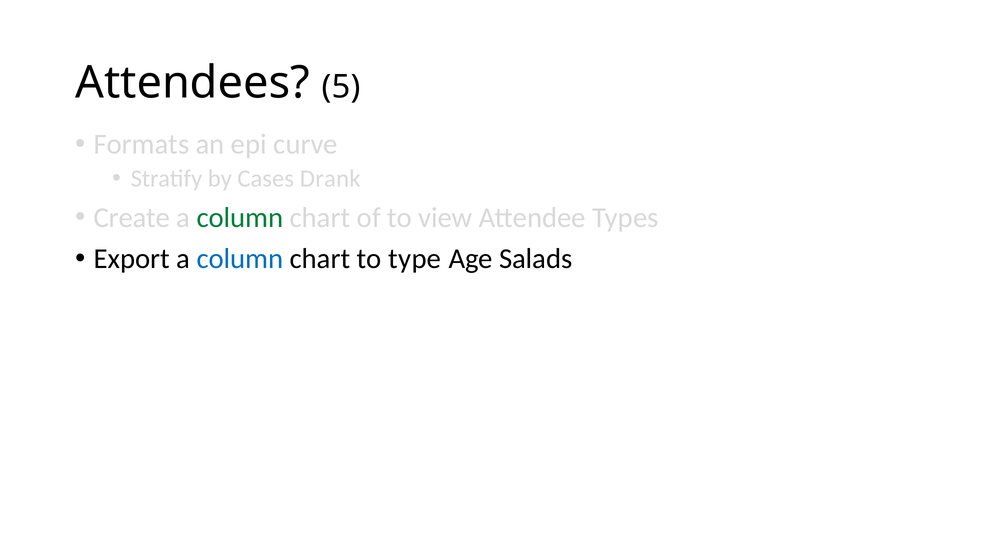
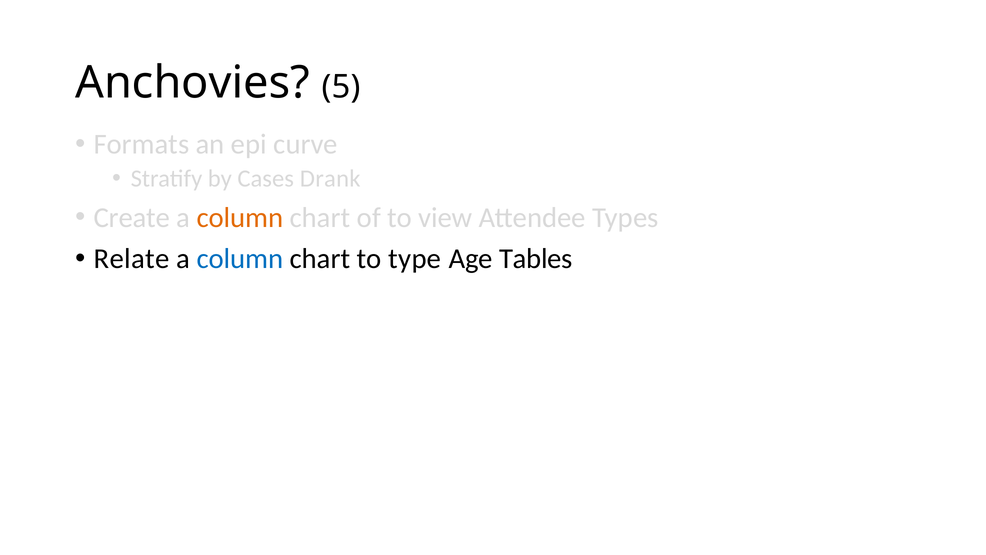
Attendees: Attendees -> Anchovies (193, 83)
column colour: green -> orange (240, 217)
Export: Export -> Relate (132, 259)
Salads: Salads -> Tables (536, 259)
